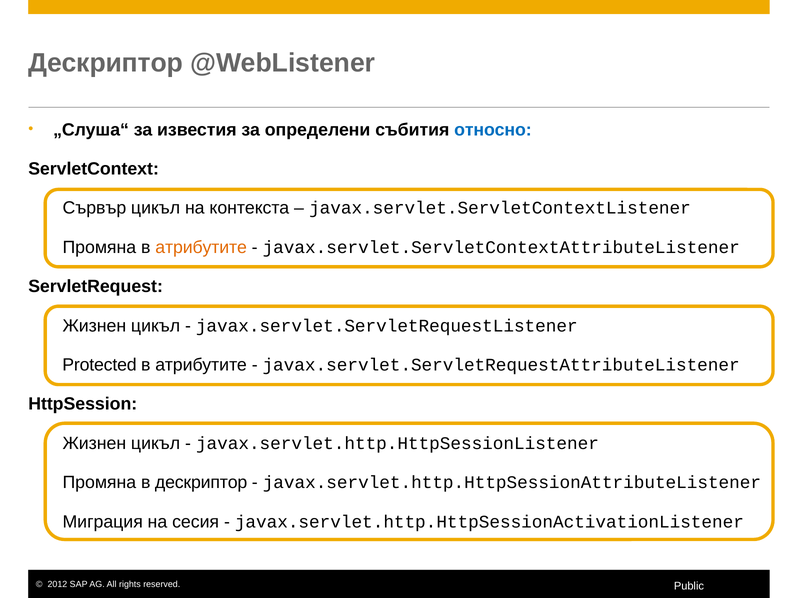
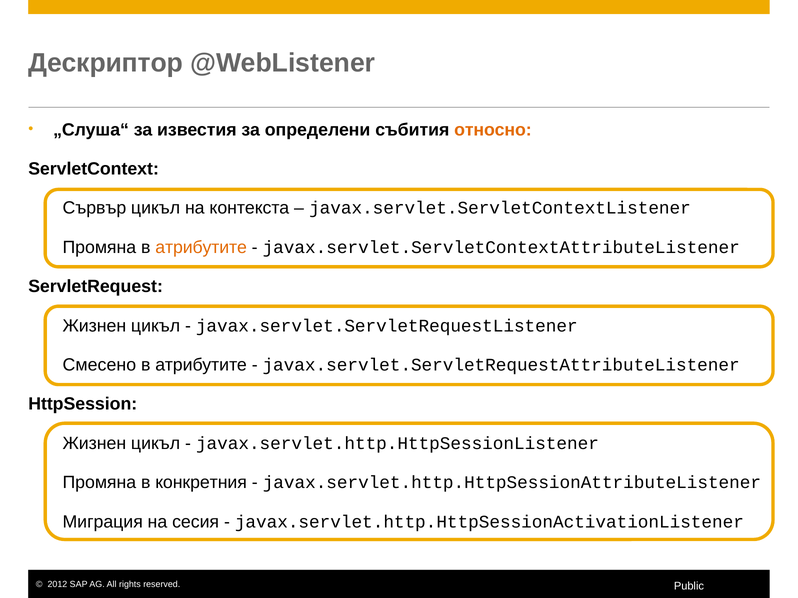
относно colour: blue -> orange (493, 130)
Protected: Protected -> Смесено (99, 365)
в дескриптор: дескриптор -> конкретния (201, 483)
